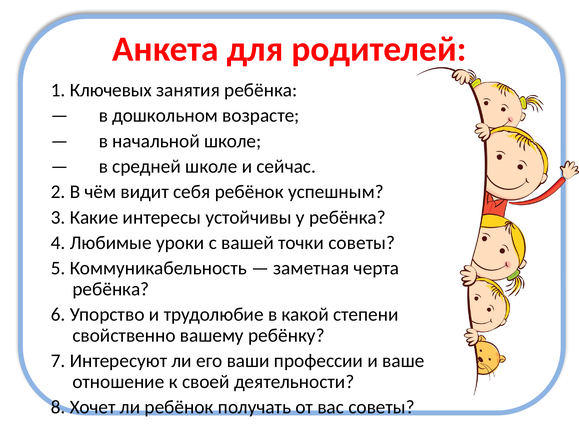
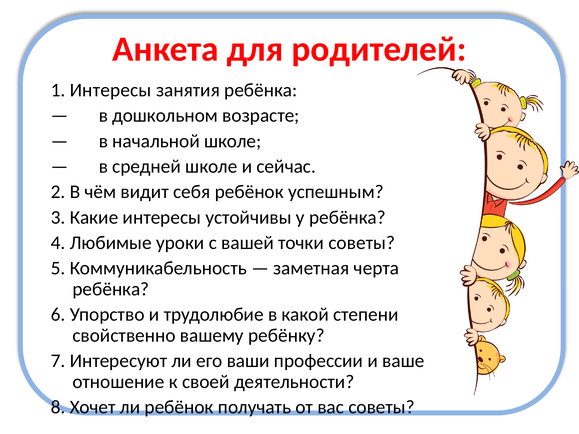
1 Ключевых: Ключевых -> Интересы (111, 90)
